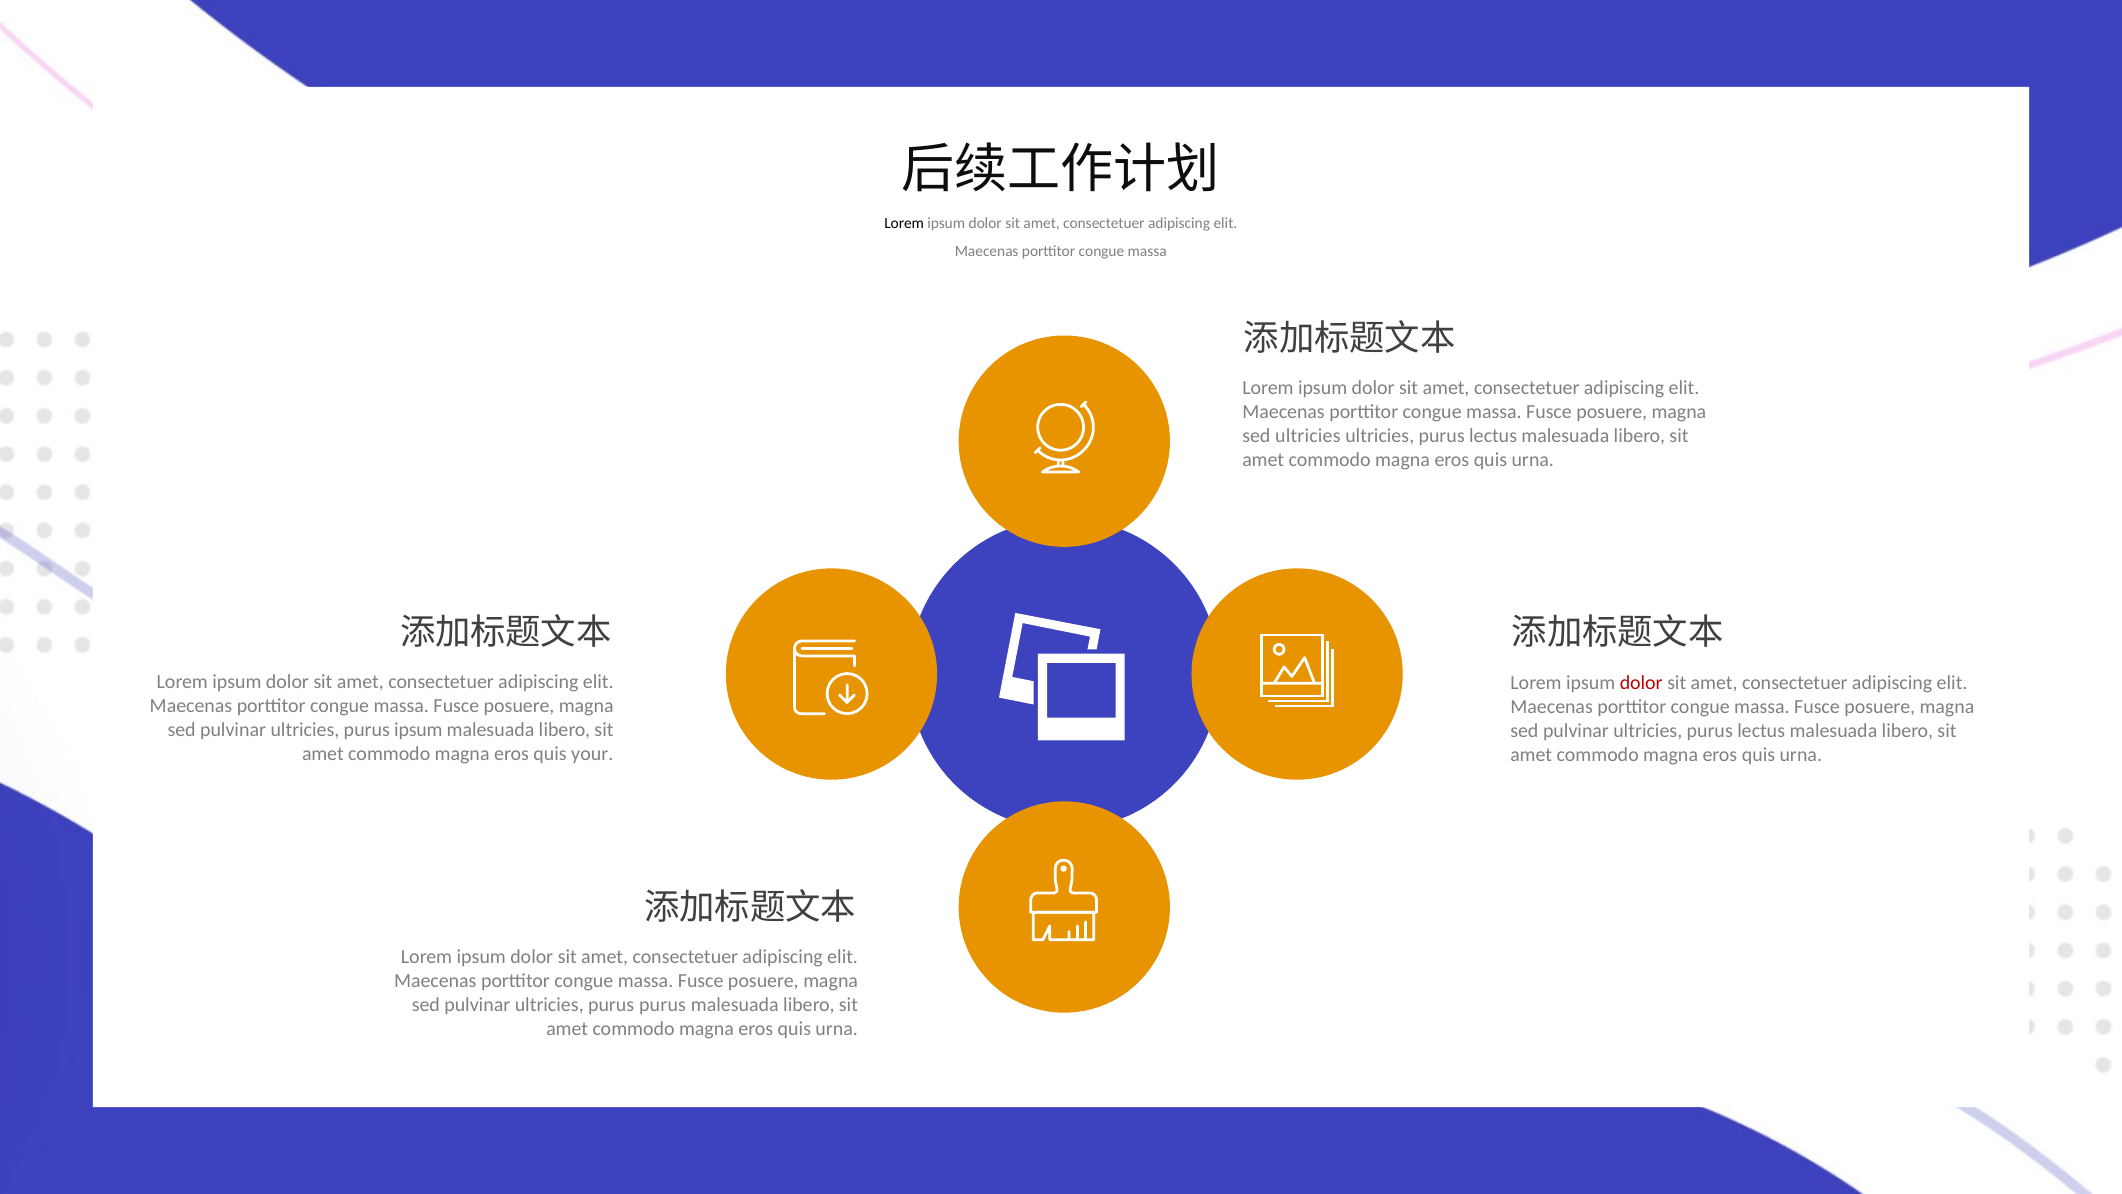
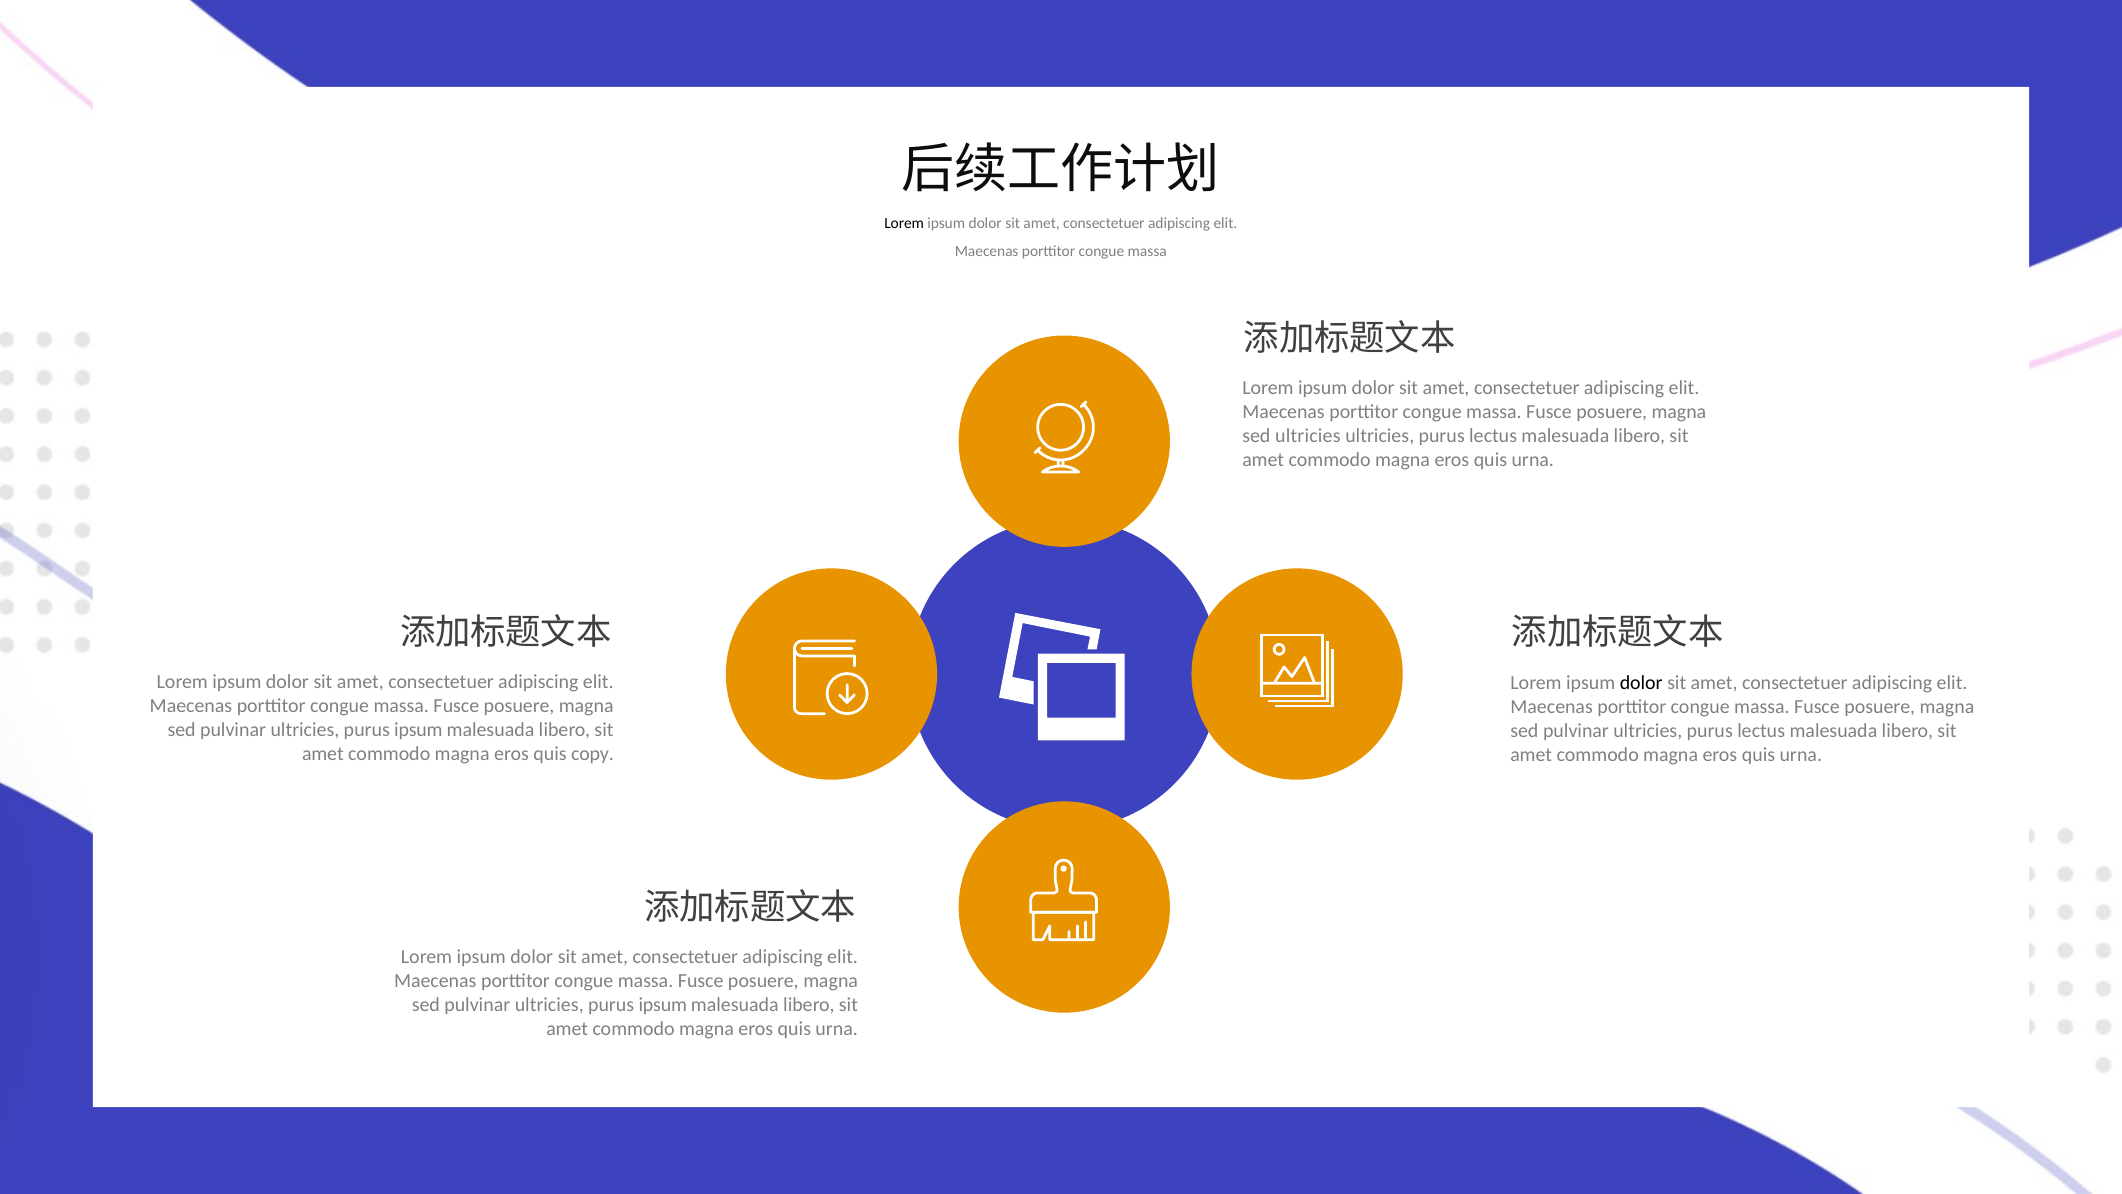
dolor colour: red -> black (1641, 683)
your: your -> copy (592, 754)
purus: purus -> ipsum (663, 1005)
